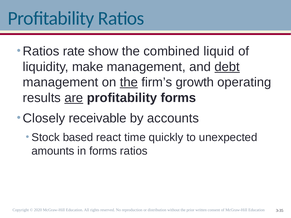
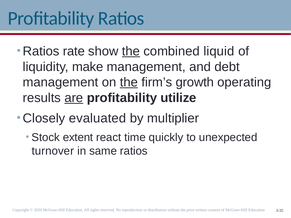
the underline: none -> present (131, 51)
debt underline: present -> none (227, 67)
profitability forms: forms -> utilize (178, 98)
receivable: receivable -> evaluated (97, 118)
accounts: accounts -> multiplier (173, 118)
based: based -> extent (78, 138)
amounts: amounts -> turnover (53, 151)
in forms: forms -> same (103, 151)
